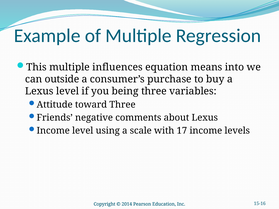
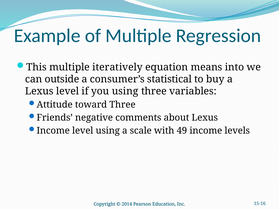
influences: influences -> iteratively (117, 67)
purchase: purchase -> statistical (169, 79)
you being: being -> using (125, 91)
17: 17 -> 49 (182, 131)
